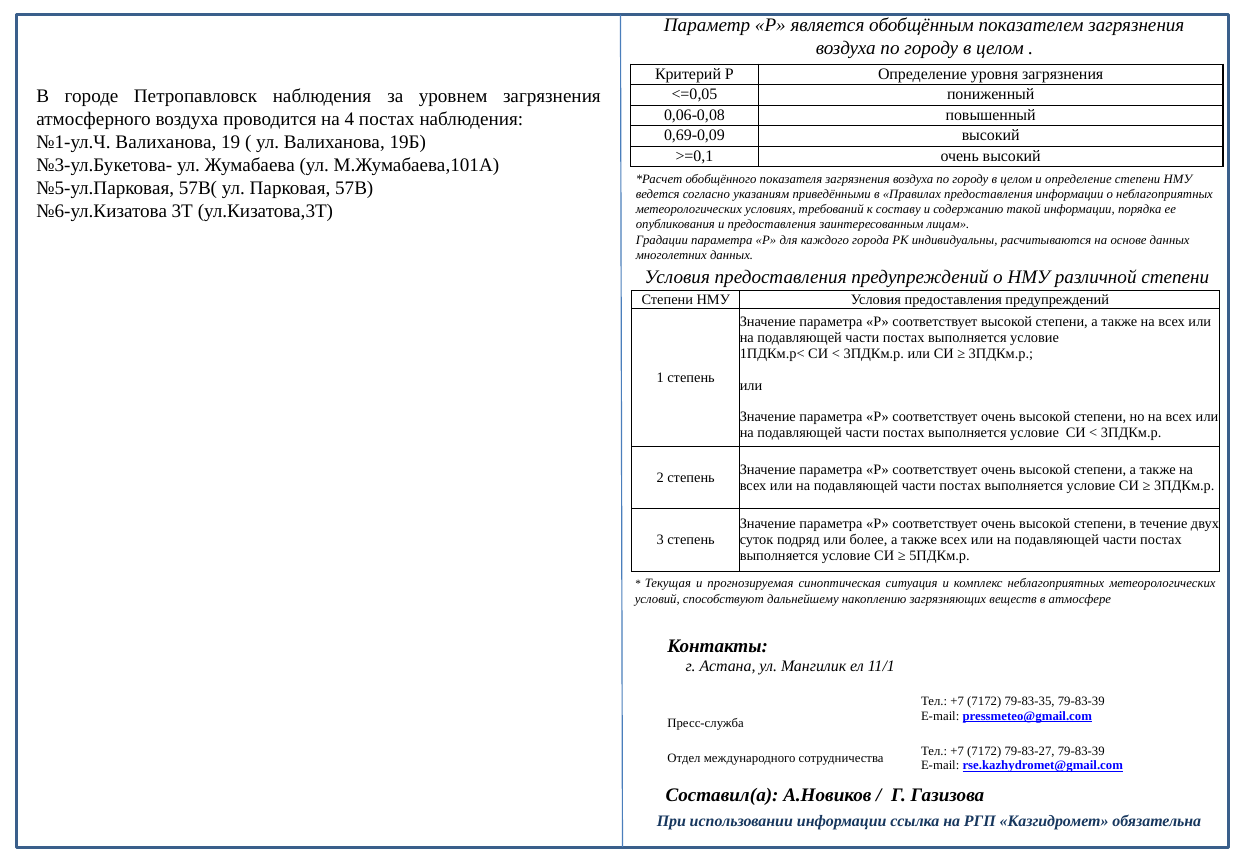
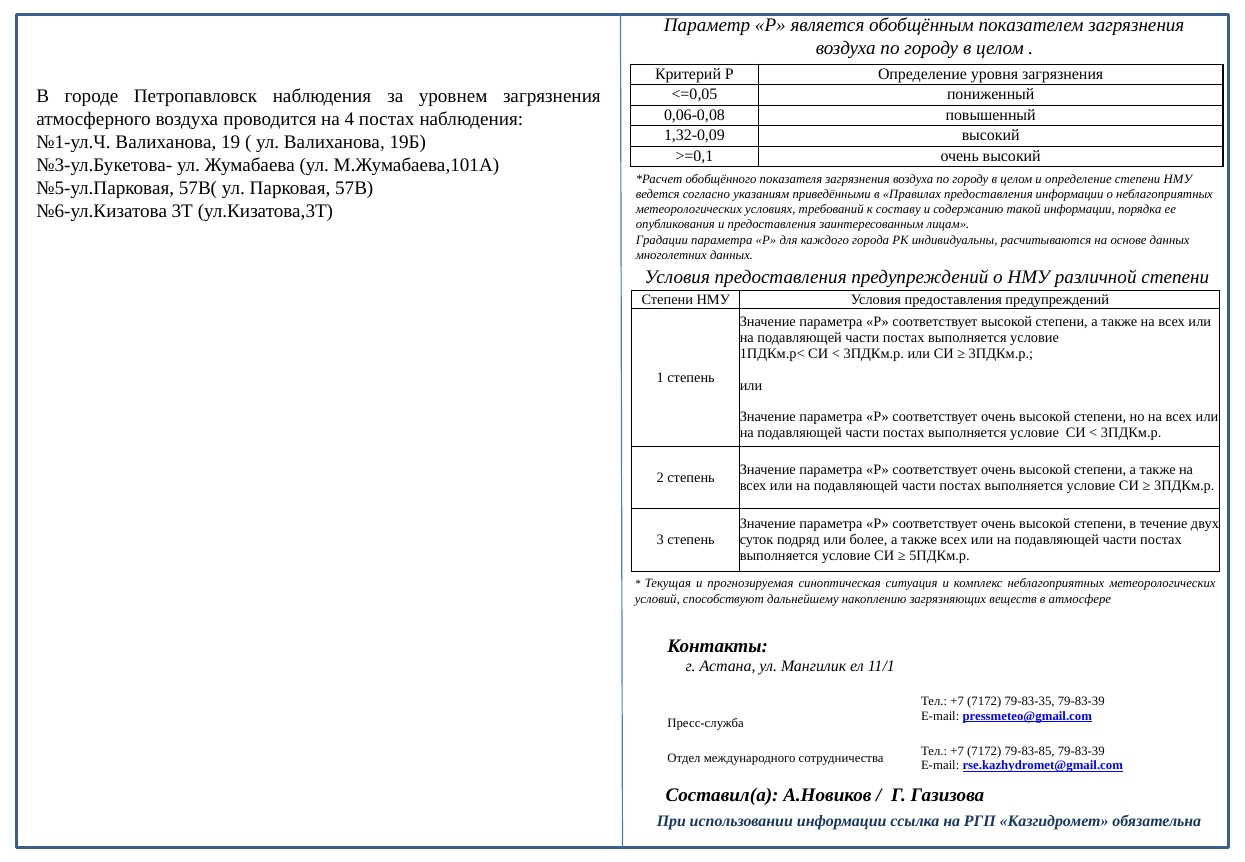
0,69-0,09: 0,69-0,09 -> 1,32-0,09 (694, 136)
79-83-27: 79-83-27 -> 79-83-85 (1030, 751)
